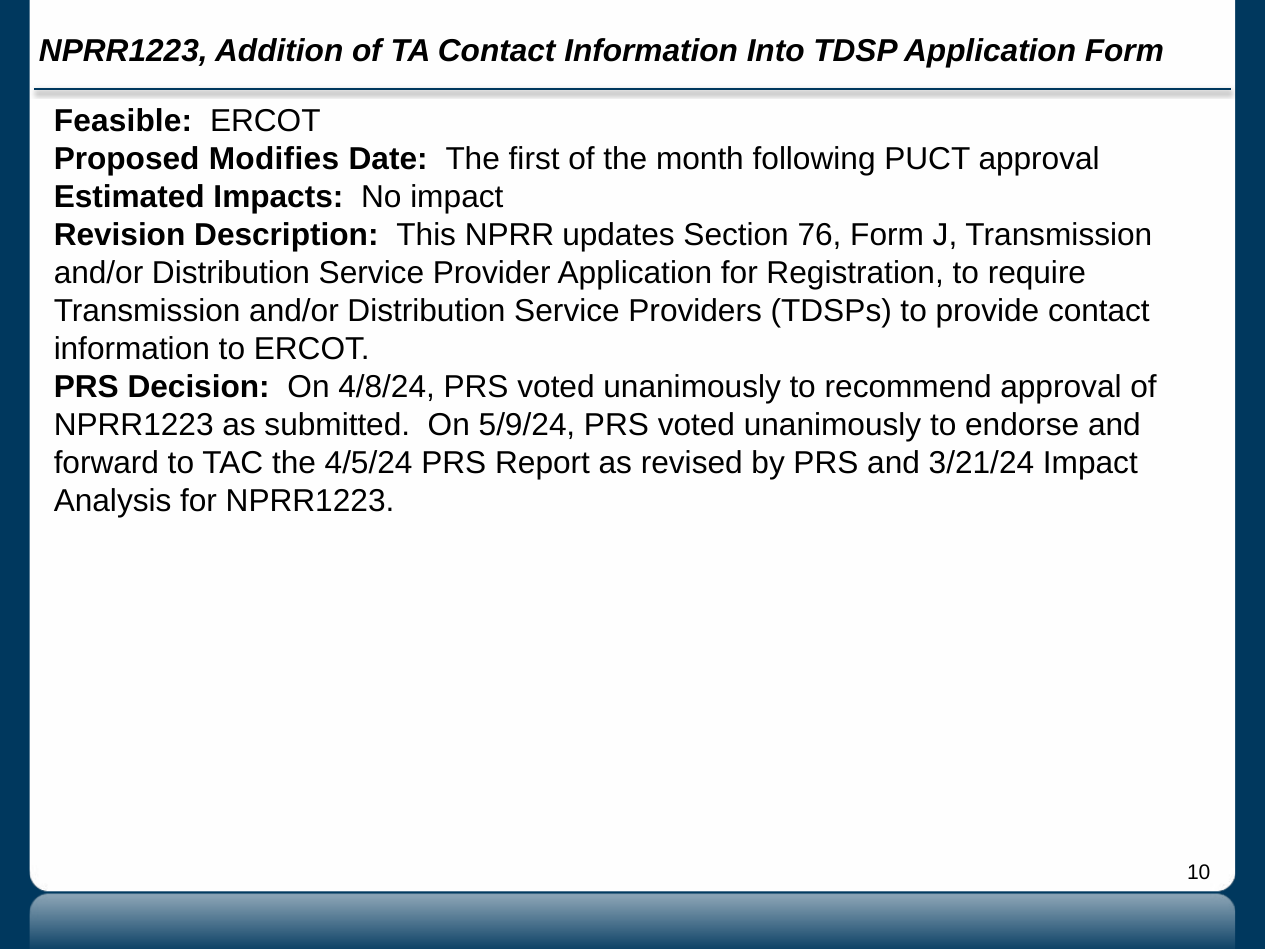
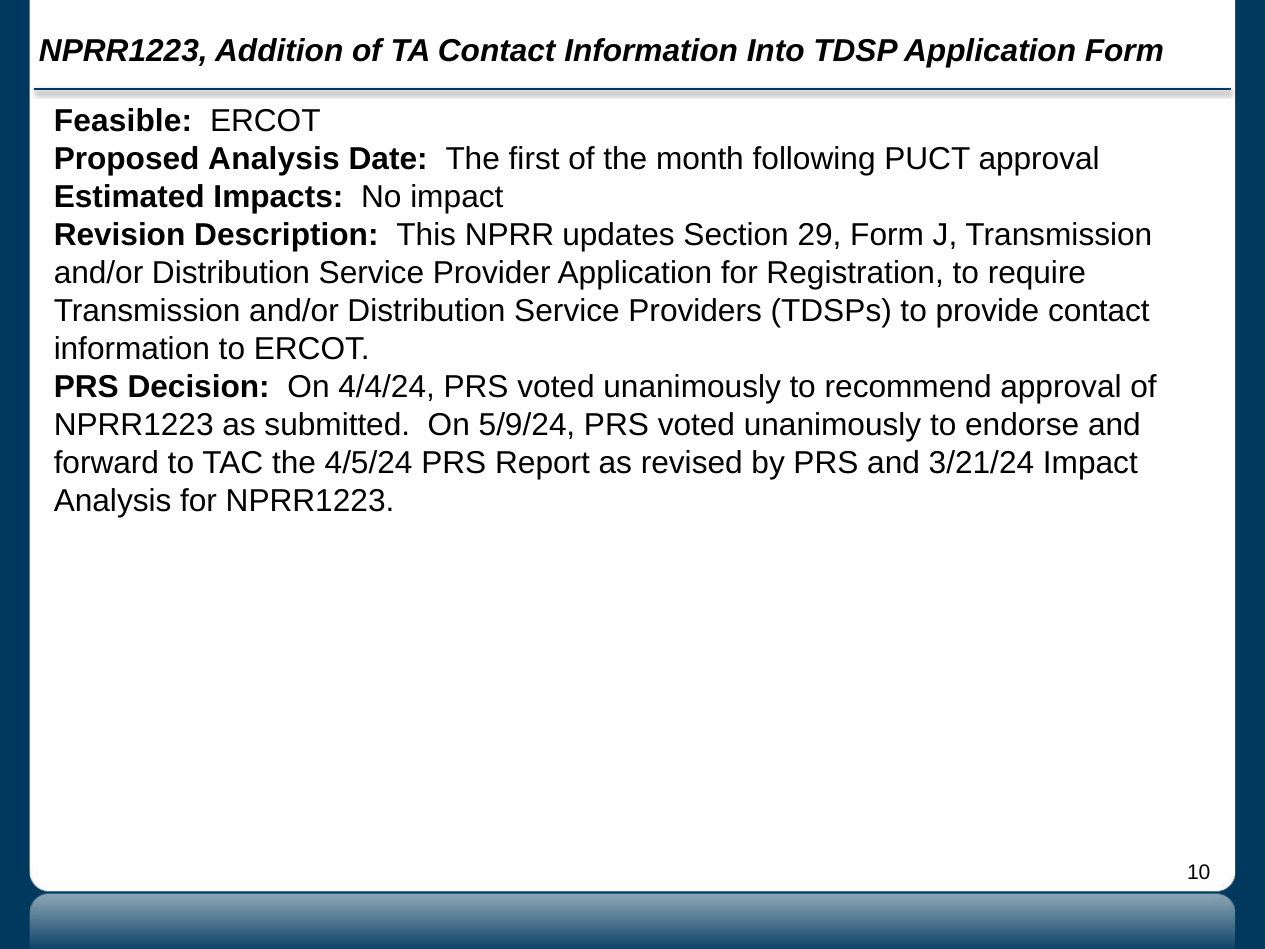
Proposed Modifies: Modifies -> Analysis (274, 159)
76: 76 -> 29 (820, 235)
4/8/24: 4/8/24 -> 4/4/24 (387, 387)
